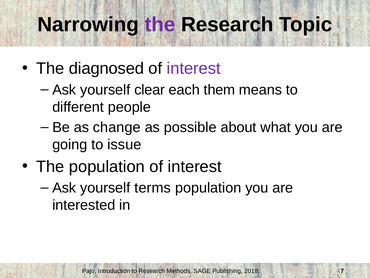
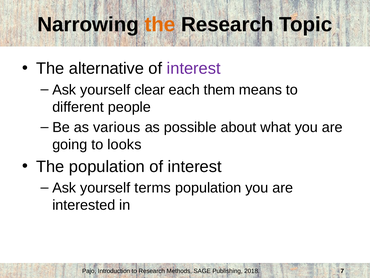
the colour: purple -> orange (160, 25)
diagnosed: diagnosed -> alternative (106, 68)
change: change -> various (117, 127)
issue: issue -> looks (124, 144)
